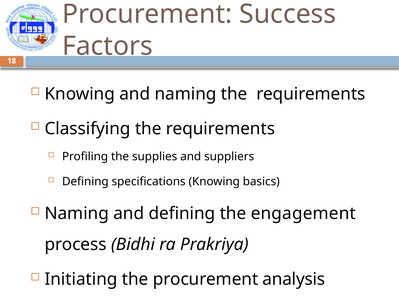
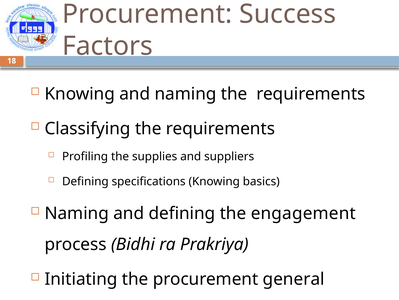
analysis: analysis -> general (294, 279)
